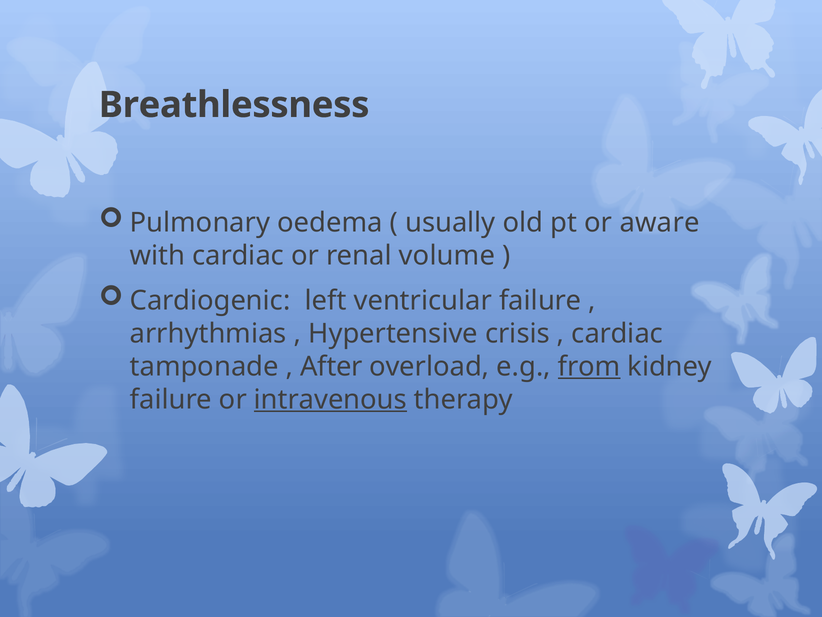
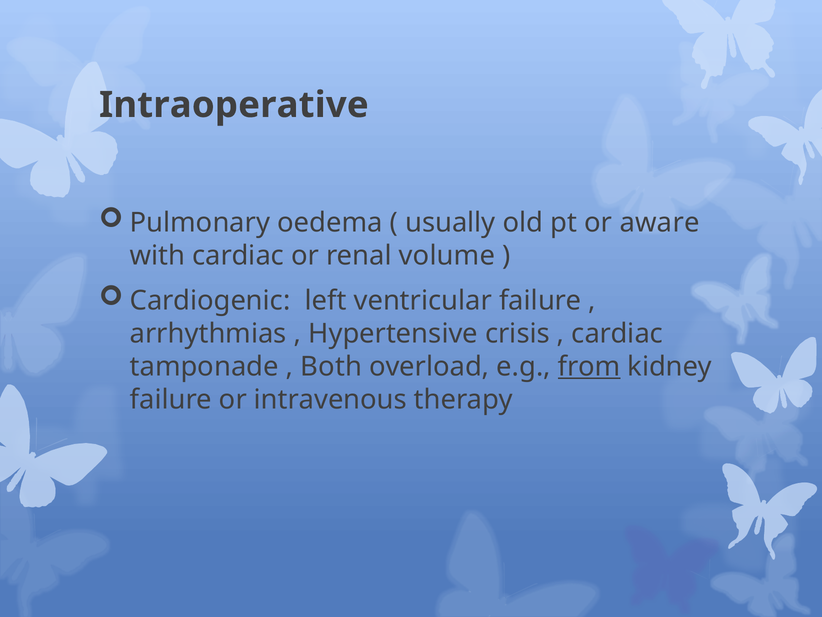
Breathlessness: Breathlessness -> Intraoperative (234, 105)
After: After -> Both (331, 366)
intravenous underline: present -> none (330, 399)
